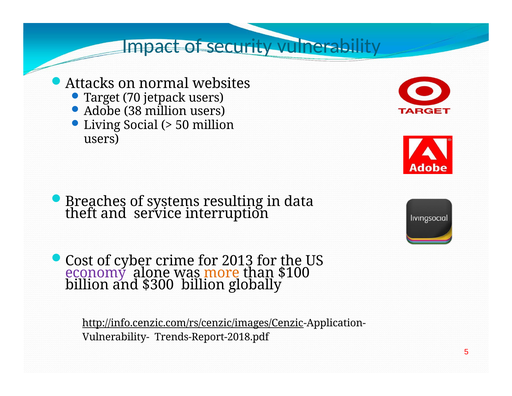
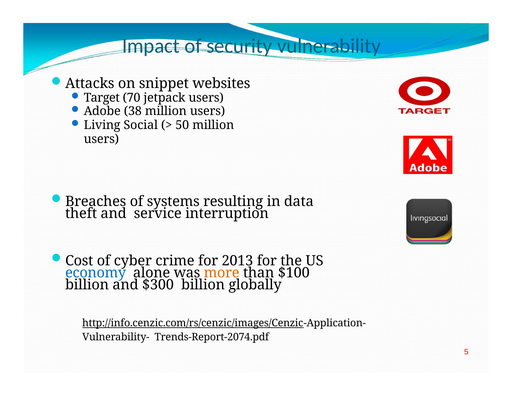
normal: normal -> snippet (164, 83)
economy colour: purple -> blue (96, 273)
Trends‐Report‐2018.pdf: Trends‐Report‐2018.pdf -> Trends‐Report‐2074.pdf (212, 337)
